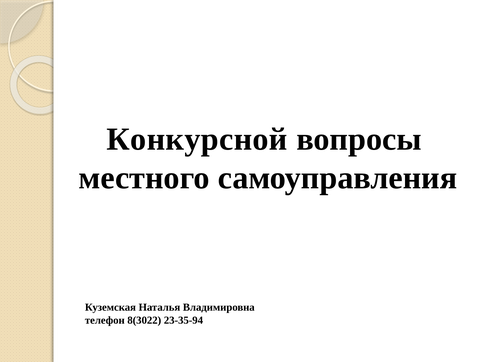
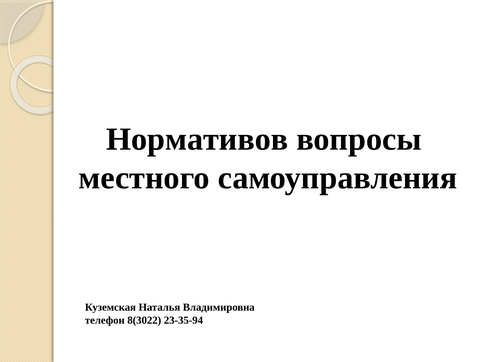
Конкурсной: Конкурсной -> Нормативов (197, 139)
